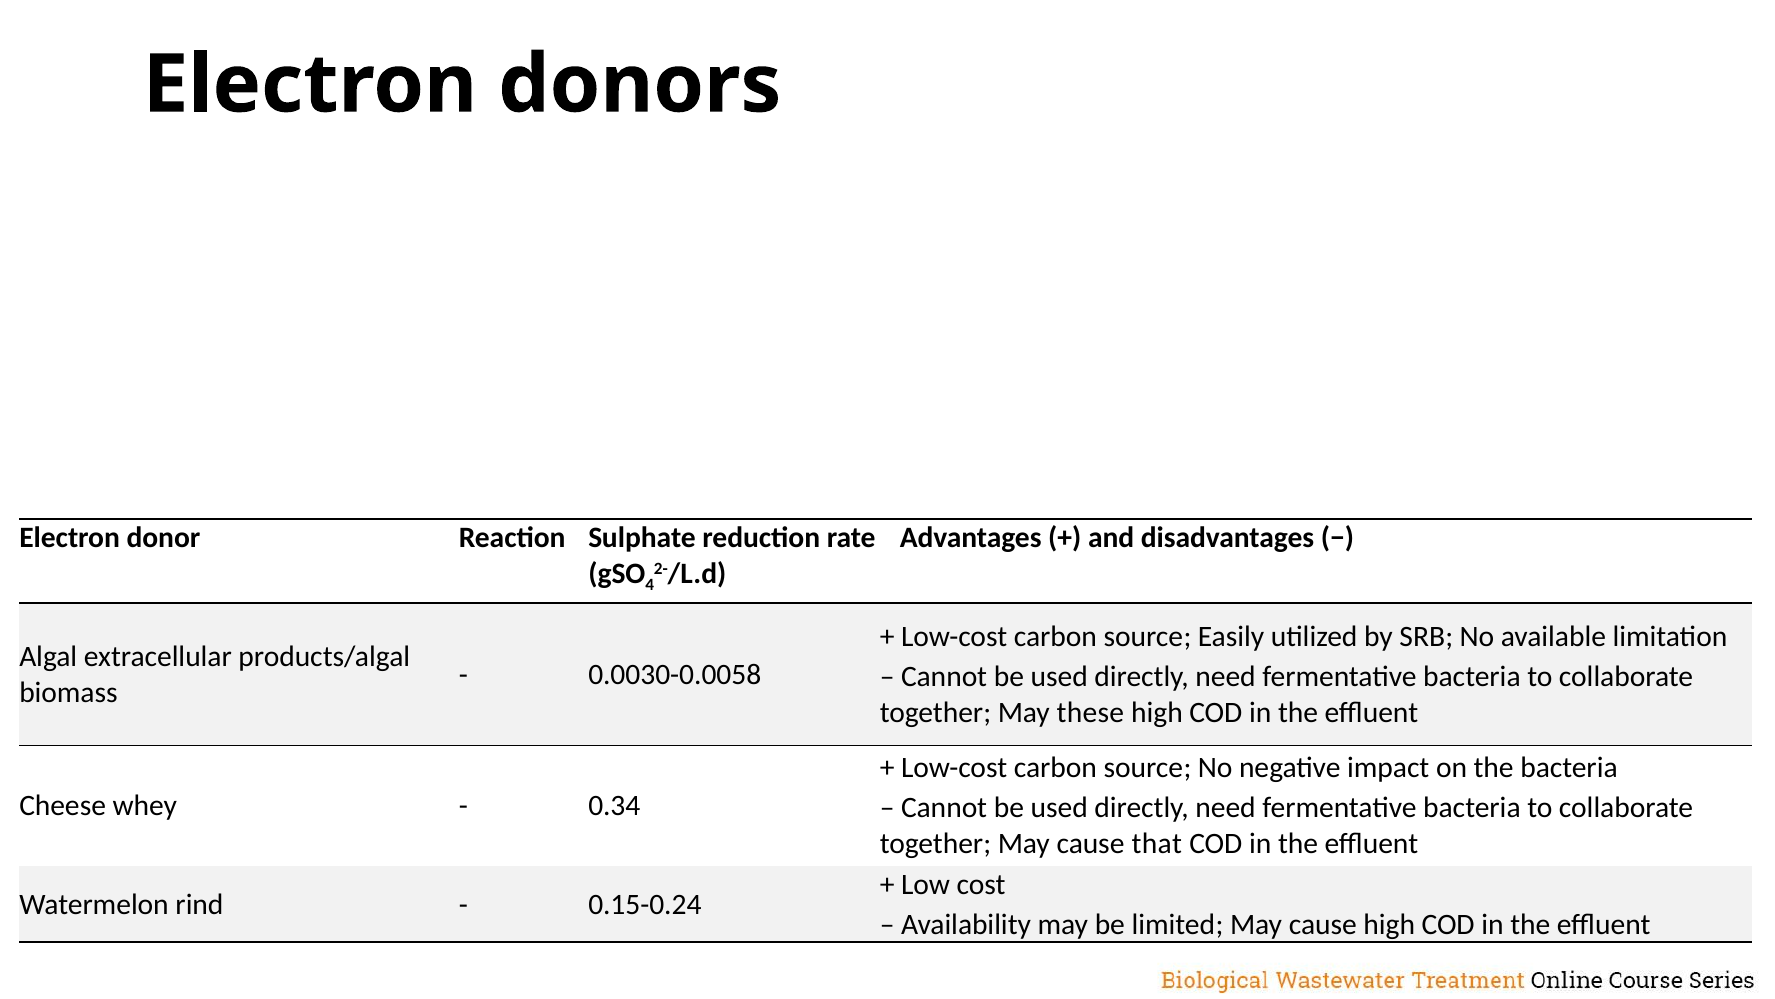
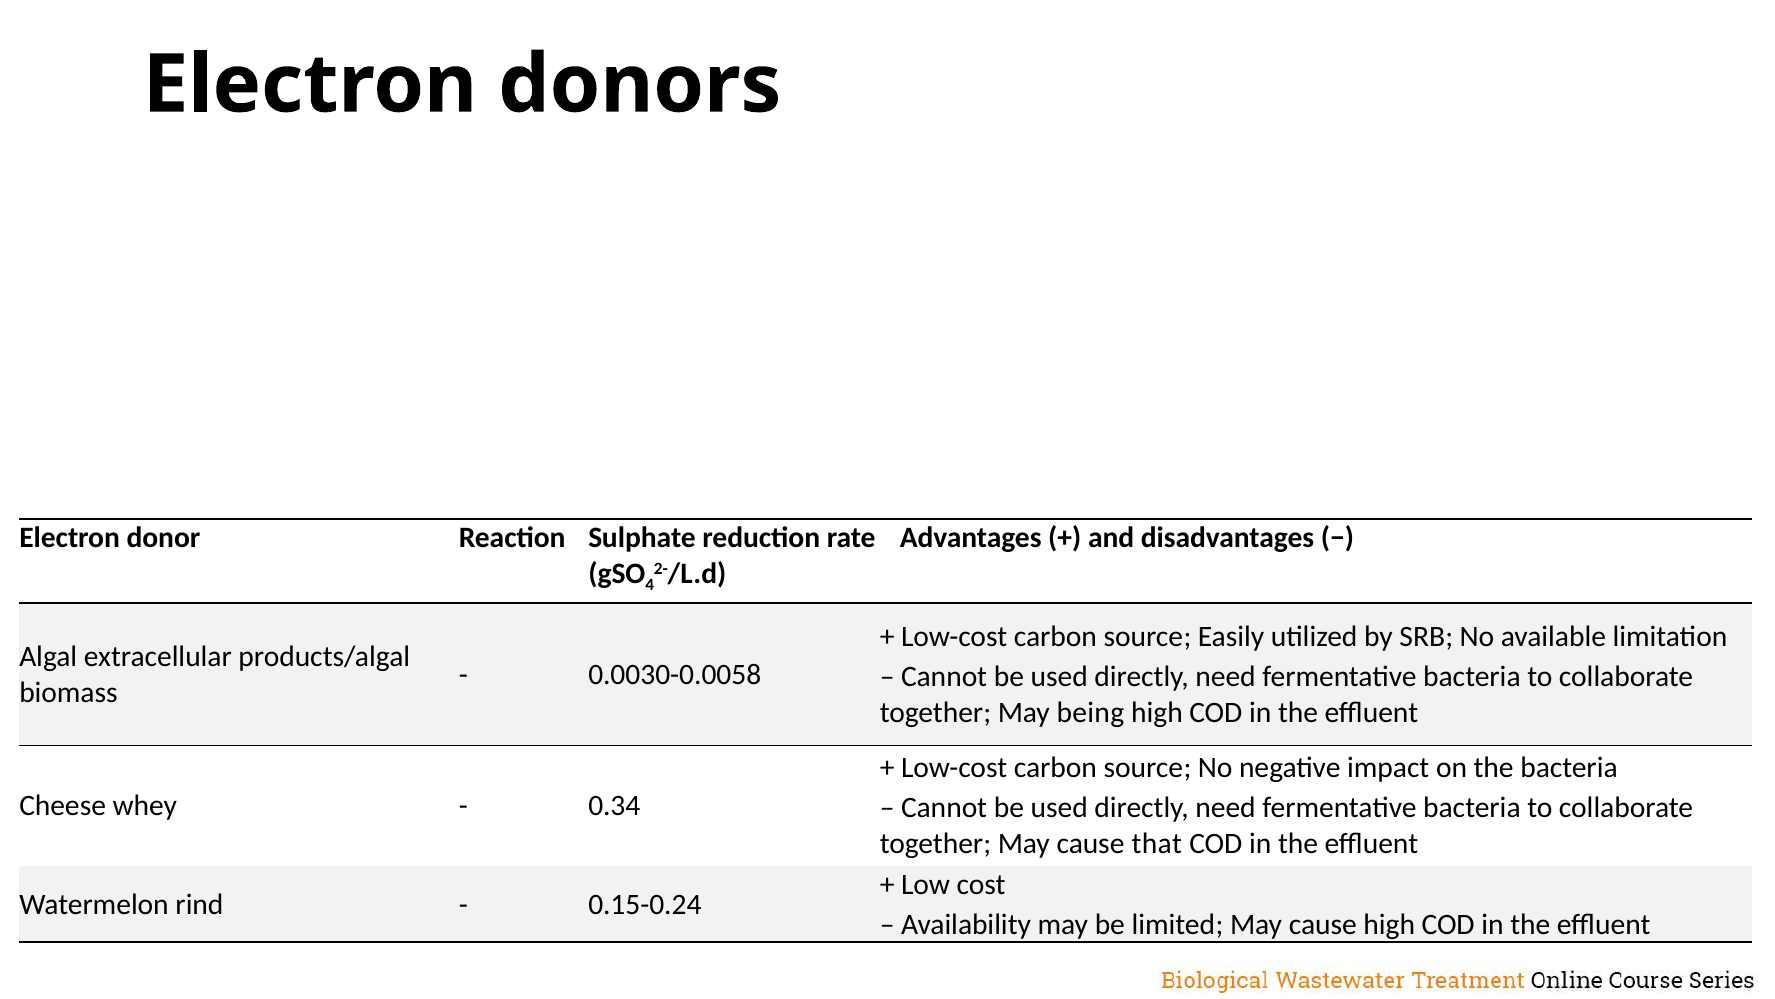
these: these -> being (1090, 712)
